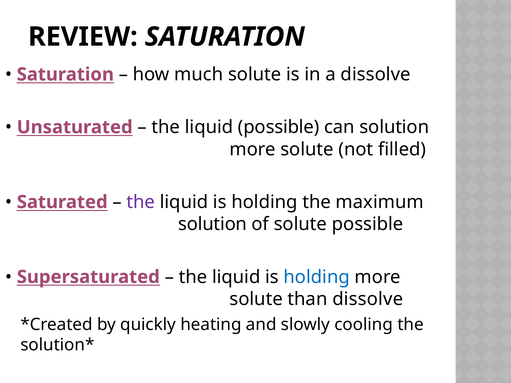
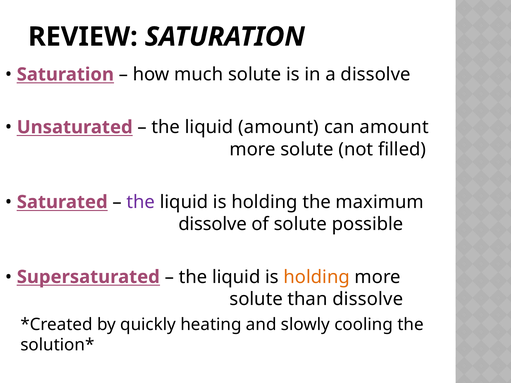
liquid possible: possible -> amount (279, 127)
can solution: solution -> amount (394, 127)
solution: solution -> dissolve (213, 224)
holding colour: blue -> orange (317, 277)
